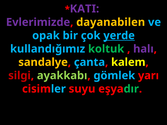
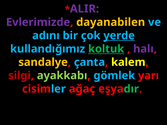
KATI: KATI -> ALIR (84, 9)
opak: opak -> adını (46, 36)
koltuk underline: none -> present (106, 49)
suyu: suyu -> ağaç (82, 89)
